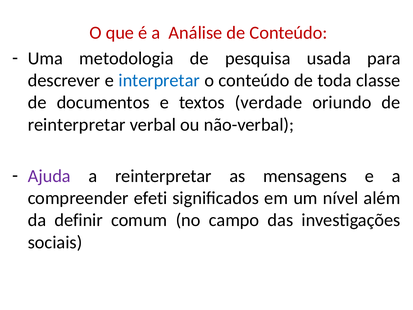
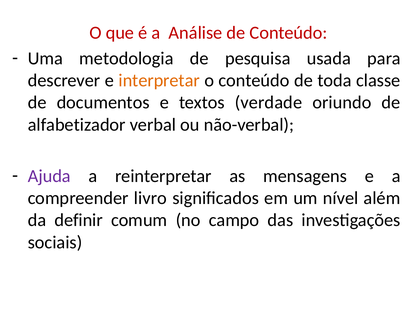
interpretar colour: blue -> orange (159, 80)
reinterpretar: reinterpretar -> alfabetizador (77, 125)
efeti: efeti -> livro (150, 198)
